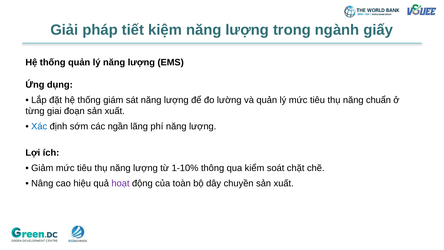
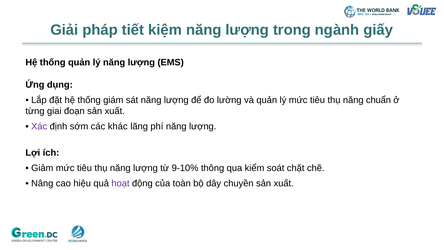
Xác colour: blue -> purple (39, 126)
ngần: ngần -> khác (118, 126)
1-10%: 1-10% -> 9-10% (185, 168)
